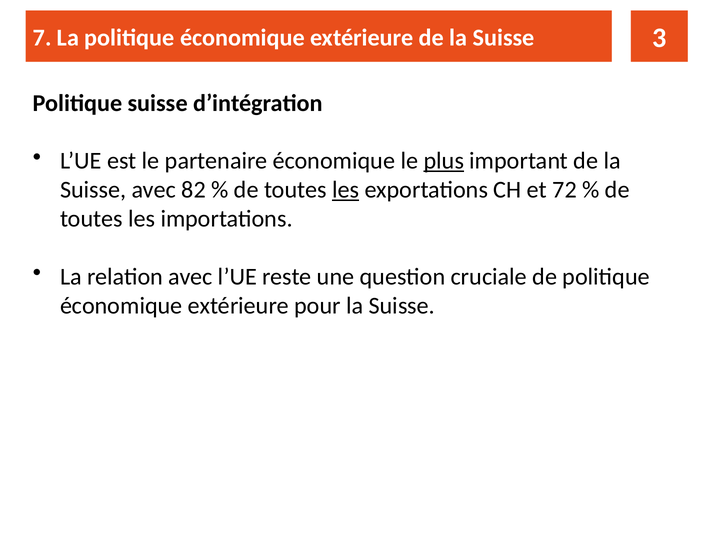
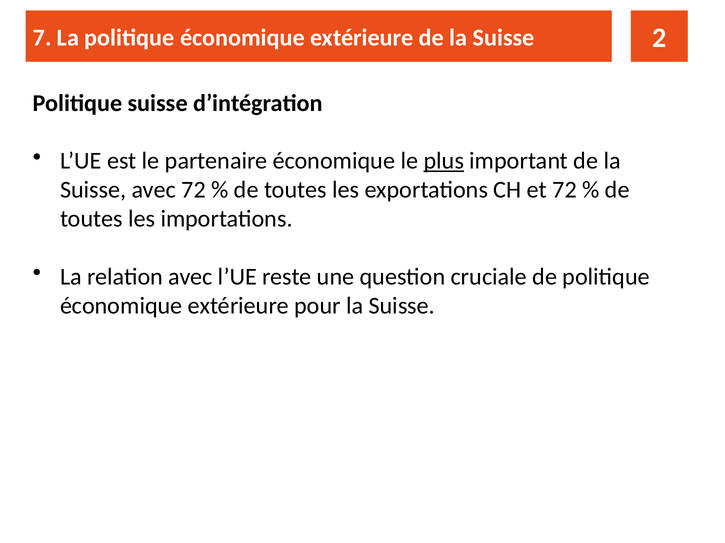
3: 3 -> 2 (659, 38)
avec 82: 82 -> 72 (194, 190)
les underline: present -> none (346, 190)
